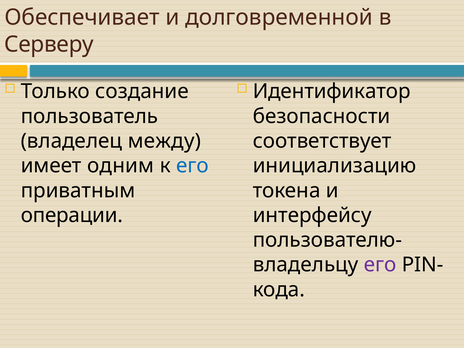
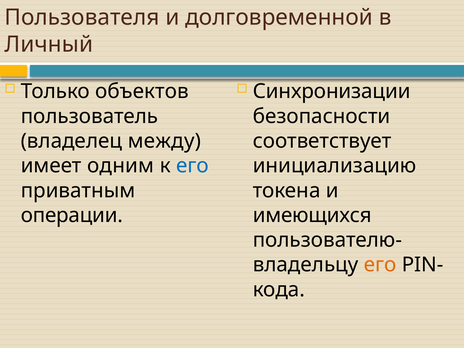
Обеспечивает: Обеспечивает -> Пользователя (82, 17)
Серверу: Серверу -> Личный (49, 44)
создание: создание -> объектов (142, 91)
Идентификатор: Идентификатор -> Синхронизации (332, 91)
интерфейсу: интерфейсу -> имеющихся (312, 215)
его colour: purple -> orange (380, 265)
